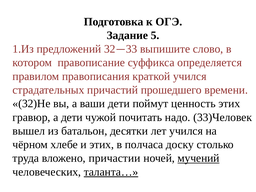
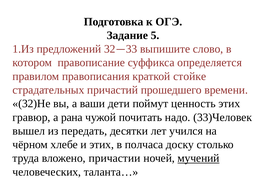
краткой учился: учился -> стойке (190, 76)
а дети: дети -> рана (72, 117)
батальон: батальон -> передать (84, 131)
таланта… underline: present -> none (111, 172)
